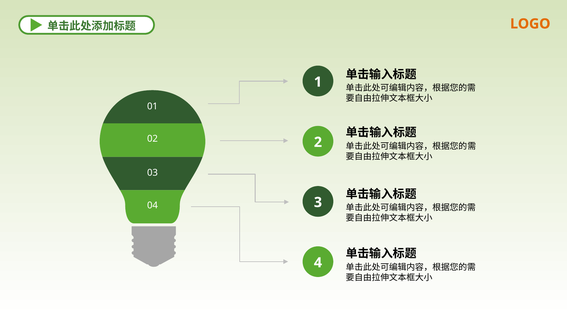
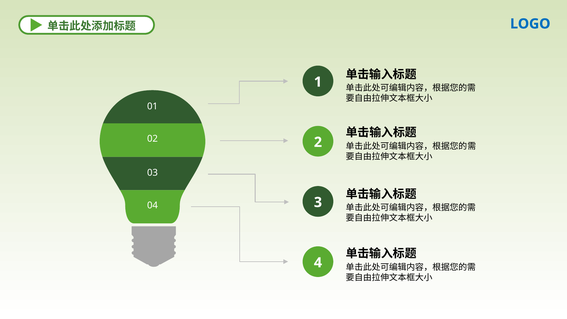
LOGO colour: orange -> blue (530, 24)
